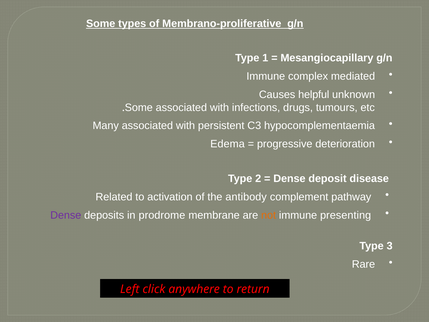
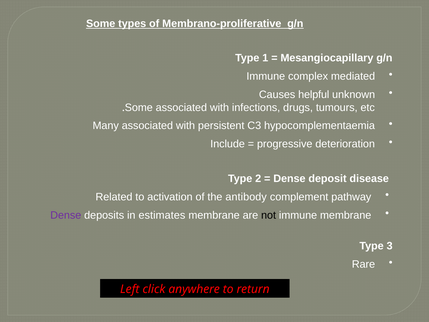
Edema: Edema -> Include (228, 144)
prodrome: prodrome -> estimates (162, 215)
not colour: orange -> black (269, 215)
immune presenting: presenting -> membrane (346, 215)
